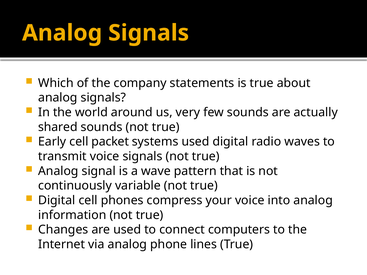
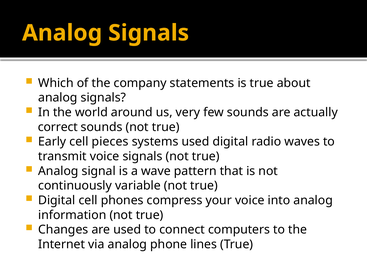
shared: shared -> correct (58, 127)
packet: packet -> pieces (110, 142)
